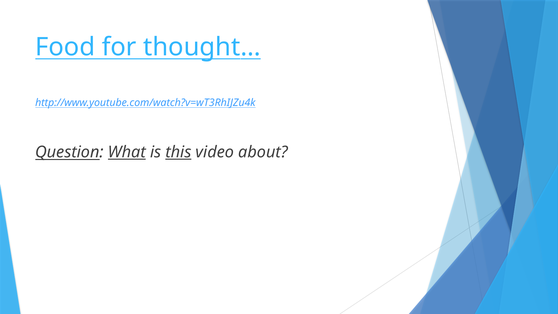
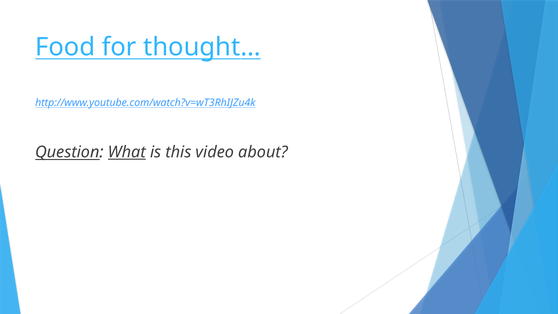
this underline: present -> none (178, 152)
